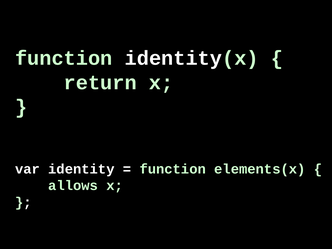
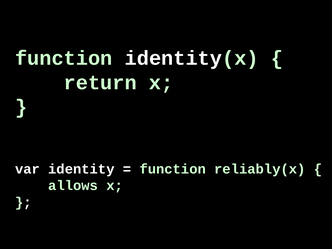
elements(x: elements(x -> reliably(x (260, 169)
